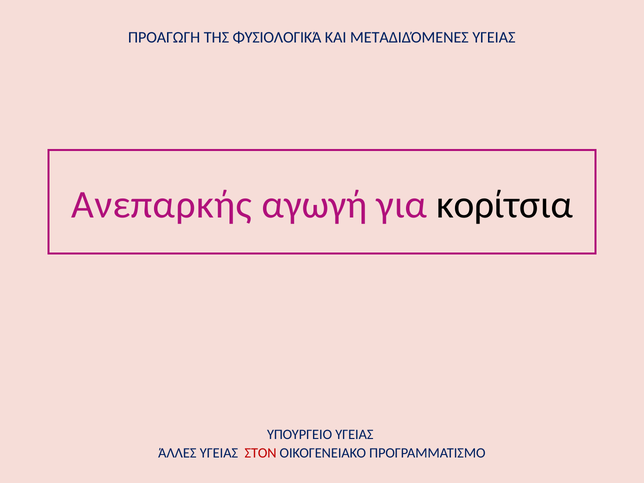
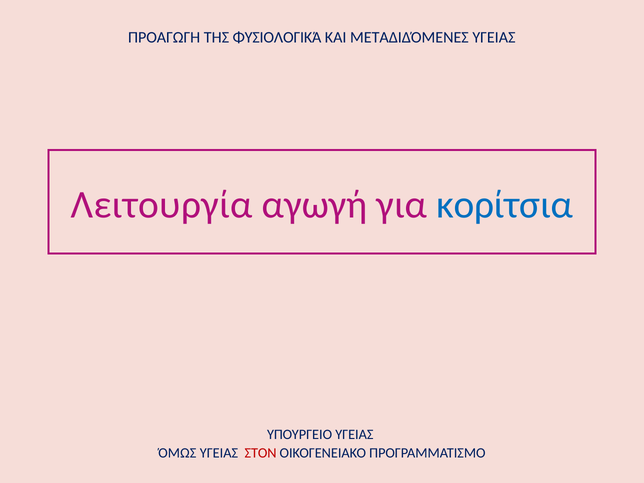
Ανεπαρκής: Ανεπαρκής -> Λειτουργία (162, 205)
κορίτσια colour: black -> blue (504, 205)
ΆΛΛΕΣ: ΆΛΛΕΣ -> ΌΜΩΣ (177, 453)
